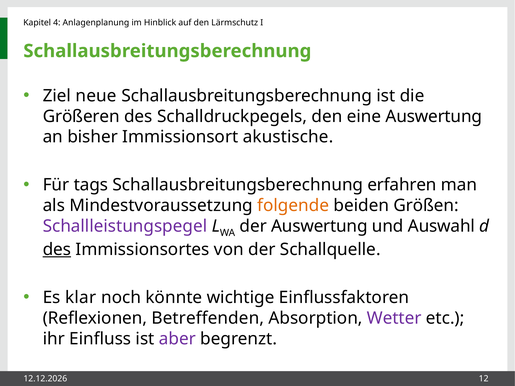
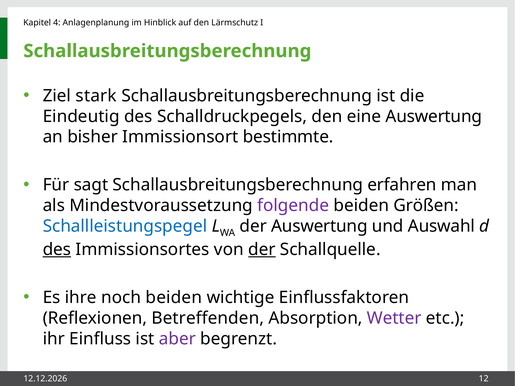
neue: neue -> stark (96, 96)
Größeren: Größeren -> Eindeutig (81, 116)
akustische: akustische -> bestimmte (288, 137)
tags: tags -> sagt (91, 185)
folgende colour: orange -> purple (293, 206)
Schallleistungspegel colour: purple -> blue (125, 226)
der underline: none -> present (262, 250)
klar: klar -> ihre (81, 298)
noch könnte: könnte -> beiden (174, 298)
